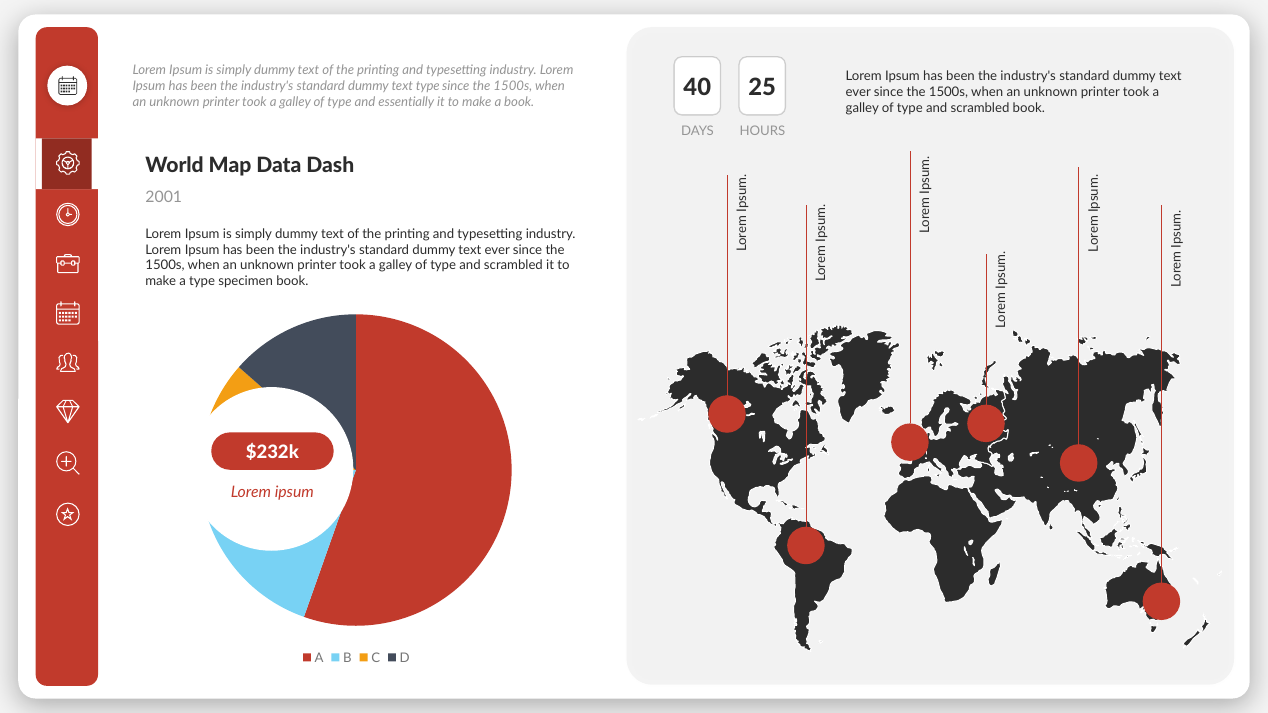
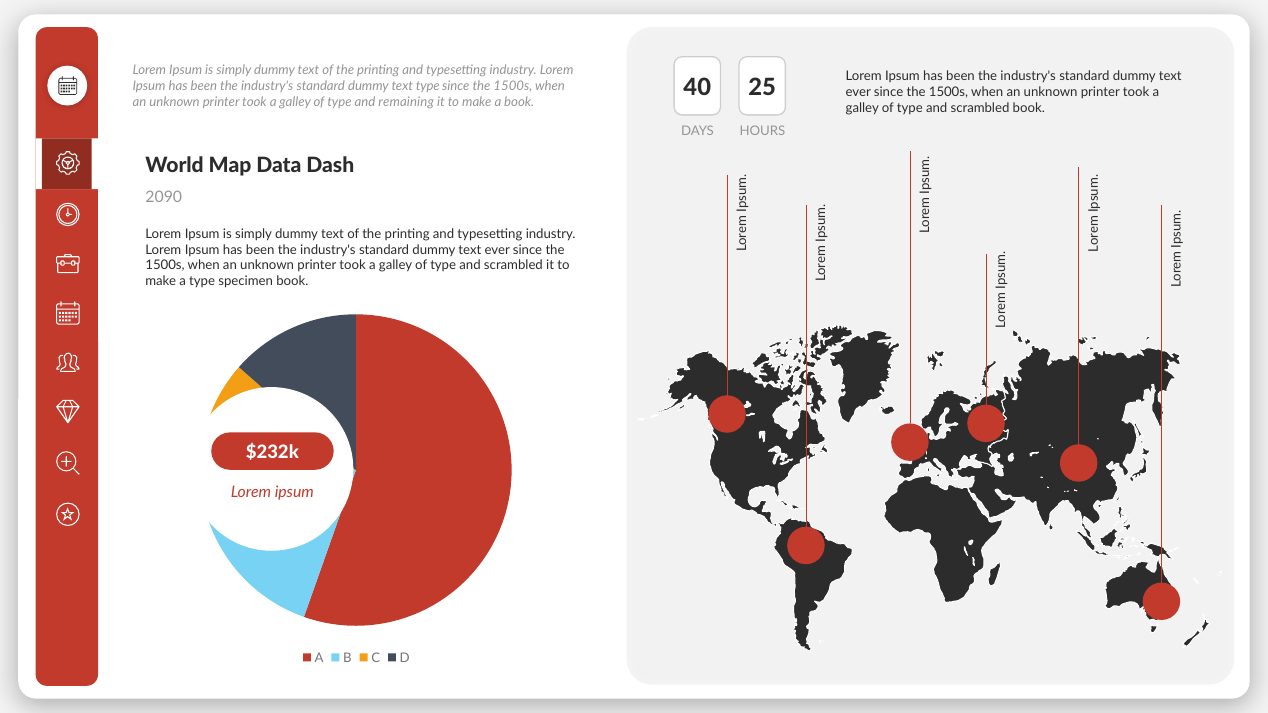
essentially: essentially -> remaining (406, 102)
2001: 2001 -> 2090 (164, 197)
